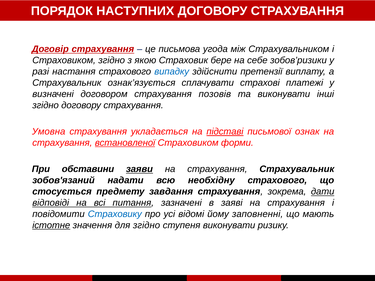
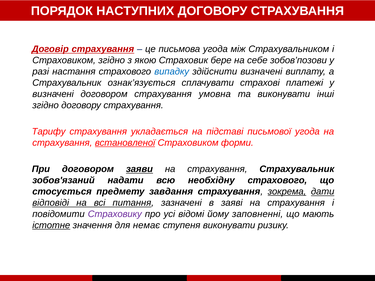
зобов’ризики: зобов’ризики -> зобов’позови (298, 60)
здійснити претензії: претензії -> визначені (261, 72)
позовів: позовів -> умовна (215, 94)
Умовна: Умовна -> Тарифу (49, 132)
підставі underline: present -> none (225, 132)
письмової ознак: ознак -> угода (307, 132)
При обставини: обставини -> договором (88, 169)
зокрема underline: none -> present (287, 192)
Страховику colour: blue -> purple (115, 214)
для згідно: згідно -> немає (147, 225)
